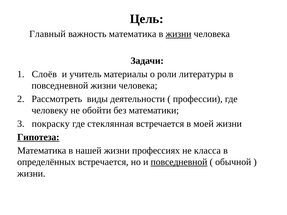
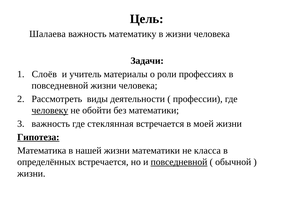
Главный: Главный -> Шалаева (47, 34)
важность математика: математика -> математику (133, 34)
жизни underline: present -> none (178, 34)
литературы: литературы -> профессиях (203, 74)
человеку underline: none -> present (50, 111)
покраску: покраску -> важность (51, 124)
жизни профессиях: профессиях -> математики (156, 151)
